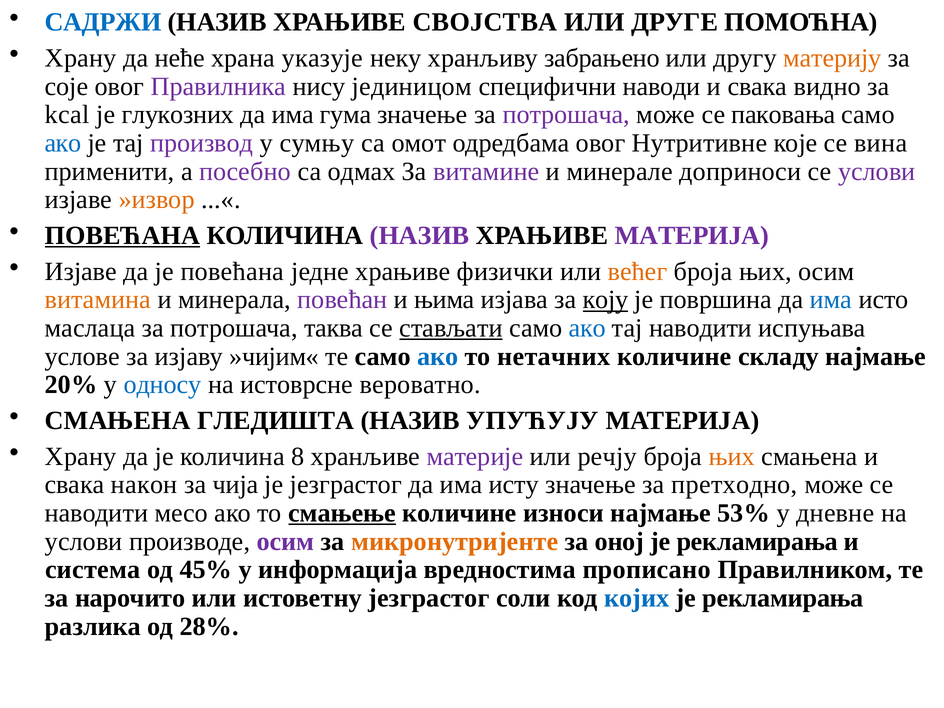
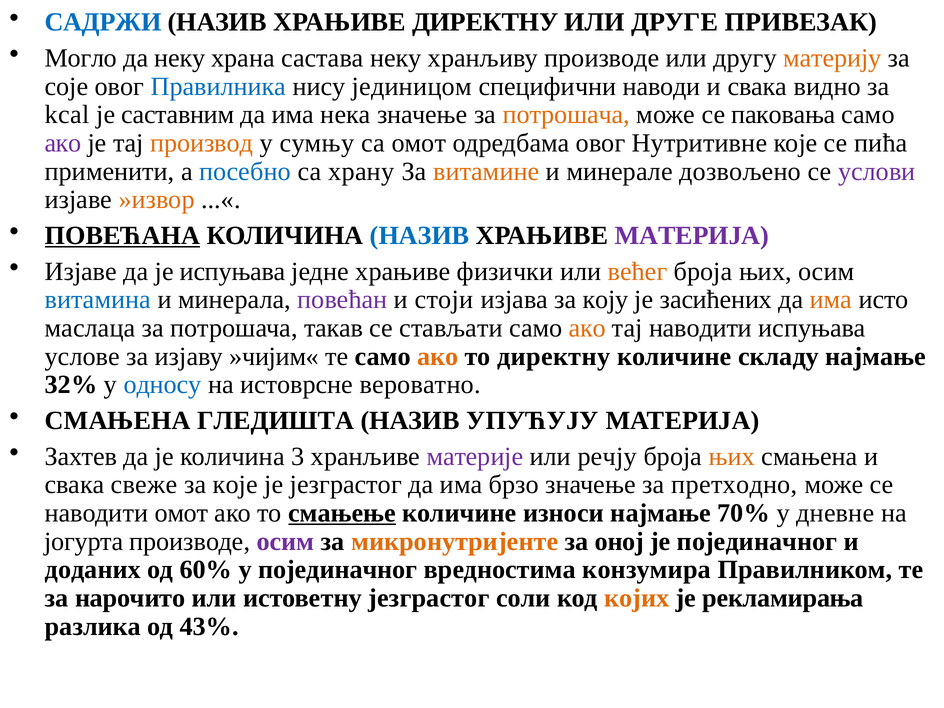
ХРАЊИВЕ СВОЈСТВА: СВОЈСТВА -> ДИРЕКТНУ (485, 22)
ПОМОЋНА: ПОМОЋНА -> ПРИВЕЗАК (801, 22)
Хрaну: Хрaну -> Могло (81, 58)
да неће: неће -> неку (180, 58)
указује: указује -> састава (323, 58)
хранљиву забрањено: забрањено -> производе (602, 58)
Правилника colour: purple -> blue (218, 86)
глукозних: глукозних -> сaстaвним (178, 115)
гума: гума -> нека (345, 115)
потрошача colour: purple -> orange (566, 115)
ако colour: blue -> purple (63, 143)
производ colour: purple -> orange (202, 143)
вина: вина -> пића (881, 143)
посебно colour: purple -> blue (245, 171)
одмах: одмах -> хрaну (361, 171)
витамине colour: purple -> orange (486, 171)
доприноси: доприноси -> дозвољено (740, 171)
НАЗИВ colour: purple -> blue (420, 236)
је повећана: повећана -> испуњава (233, 271)
витамина colour: orange -> blue (98, 300)
њима: њима -> стоји (444, 300)
коју underline: present -> none (606, 300)
површина: површина -> засићених (716, 300)
има colour: blue -> orange (831, 300)
тaквa: тaквa -> тaкaв (334, 328)
стављати underline: present -> none (451, 328)
ако colour: blue -> orange (587, 328)
ако colour: blue -> orange (438, 356)
то нетачних: нетачних -> директну (554, 356)
20%: 20% -> 32% (71, 385)
Хрaну: Хрaну -> Захтев (81, 457)
8: 8 -> 3 (298, 457)
након: након -> свеже (144, 485)
за чија: чија -> које (235, 485)
исту: исту -> брзо (514, 485)
наводити месо: месо -> омот (181, 513)
53%: 53% -> 70% (744, 513)
услови: услови -> јогурта (84, 541)
рекламирања: рекламирања -> појединачног (757, 541)
система: система -> доданих (93, 570)
45%: 45% -> 60% (206, 570)
у информација: информација -> појединачног (338, 570)
прописано: прописано -> конзумира (647, 570)
којих colour: blue -> orange (637, 598)
28%: 28% -> 43% (209, 626)
